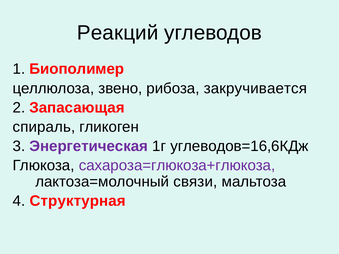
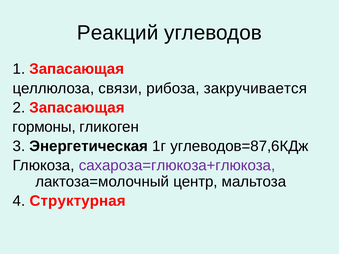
1 Биополимер: Биополимер -> Запасающая (77, 69)
звено: звено -> связи (120, 88)
спираль: спираль -> гормоны (44, 127)
Энергетическая colour: purple -> black (89, 146)
углеводов=16,6КДж: углеводов=16,6КДж -> углеводов=87,6КДж (239, 146)
связи: связи -> центр (195, 182)
